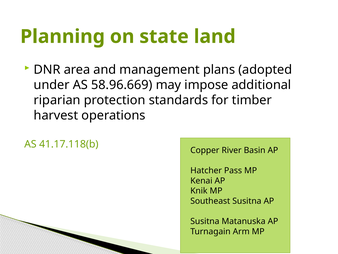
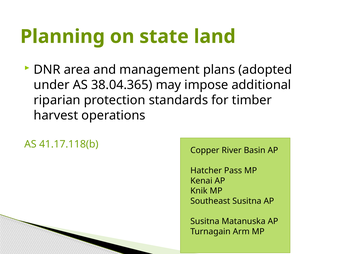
58.96.669: 58.96.669 -> 38.04.365 (122, 85)
